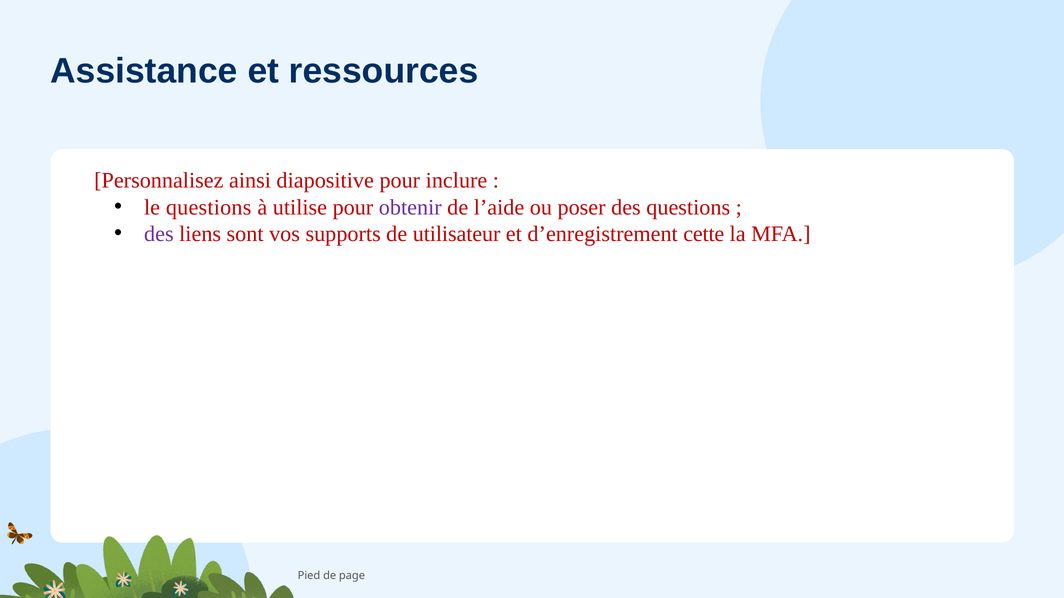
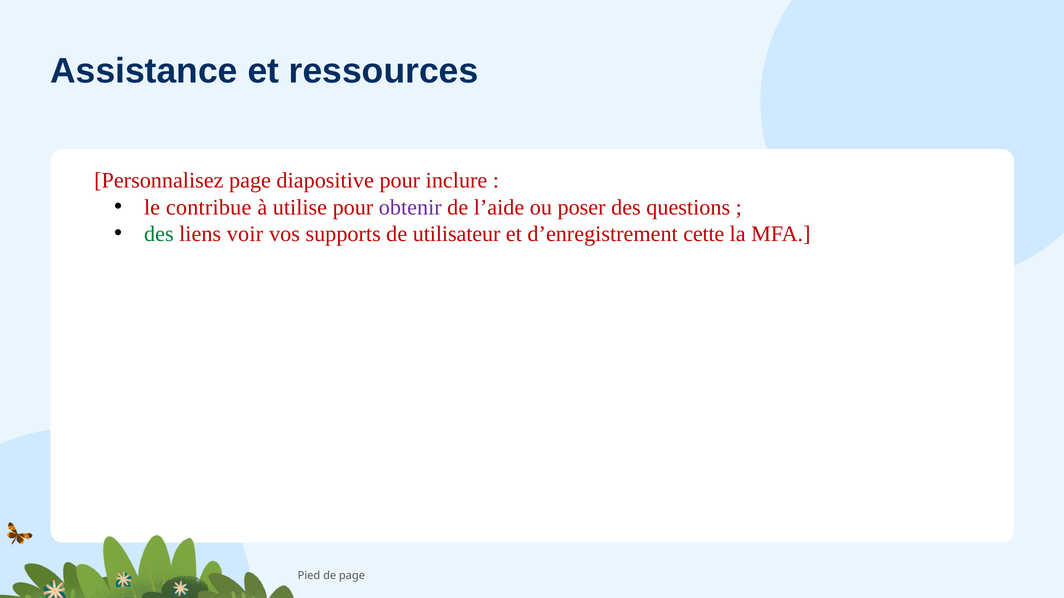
Personnalisez ainsi: ainsi -> page (250, 181)
le questions: questions -> contribue (209, 207)
des colour: purple -> green (159, 234)
sont: sont -> voir (245, 234)
